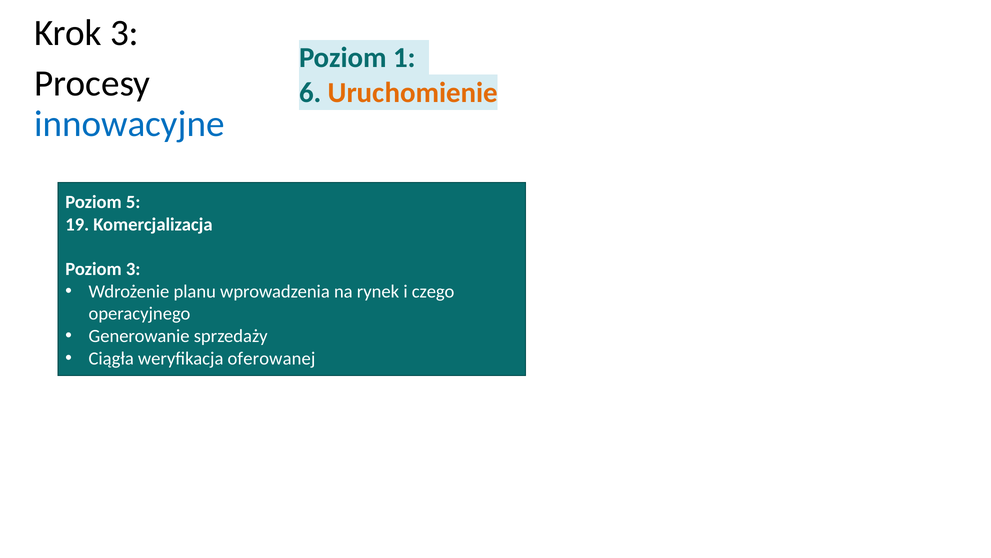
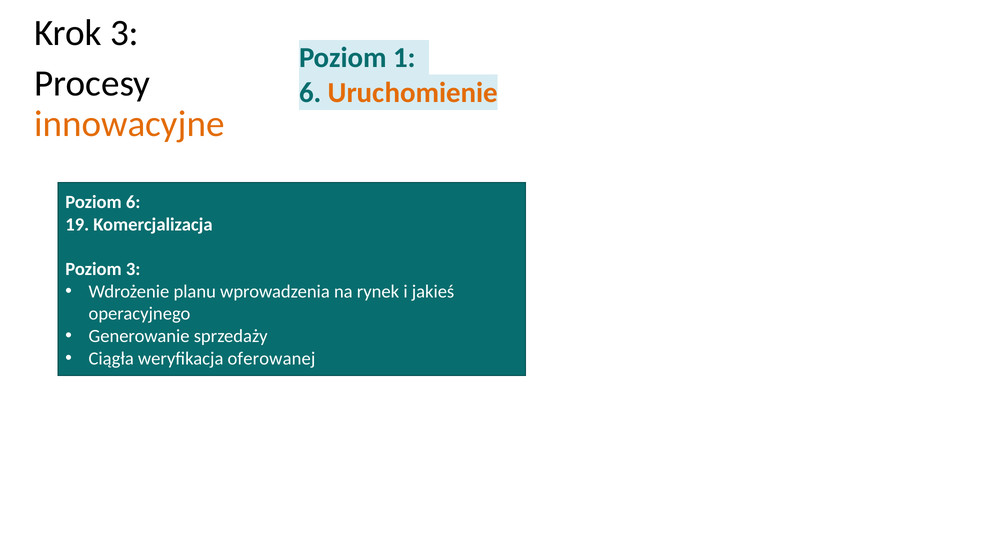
innowacyjne colour: blue -> orange (129, 124)
Poziom 5: 5 -> 6 (133, 202)
czego: czego -> jakieś (433, 291)
